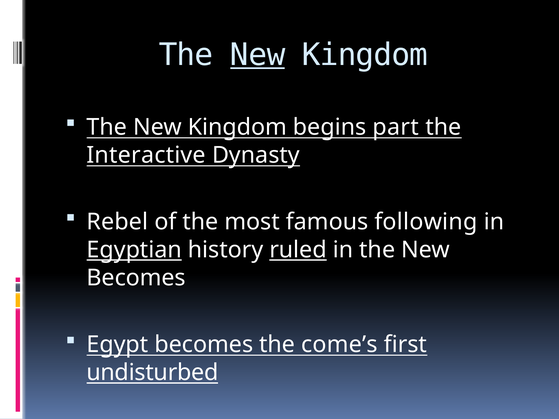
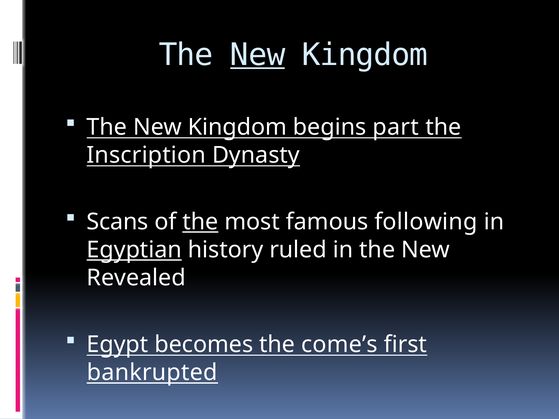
Interactive: Interactive -> Inscription (146, 155)
Rebel: Rebel -> Scans (118, 222)
the underline: none -> present (200, 222)
ruled underline: present -> none (298, 250)
Becomes: Becomes -> Revealed (136, 278)
undisturbed: undisturbed -> bankrupted (152, 373)
